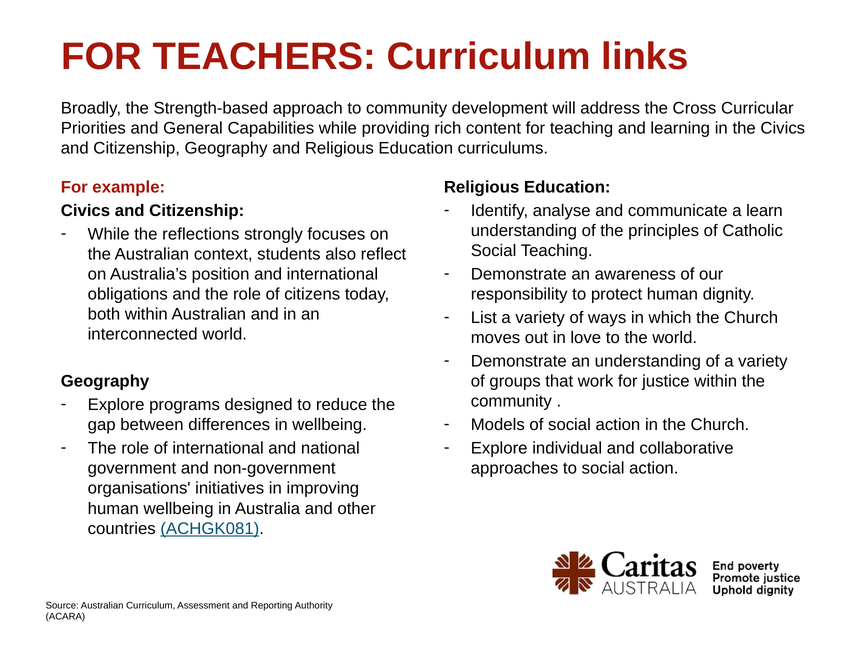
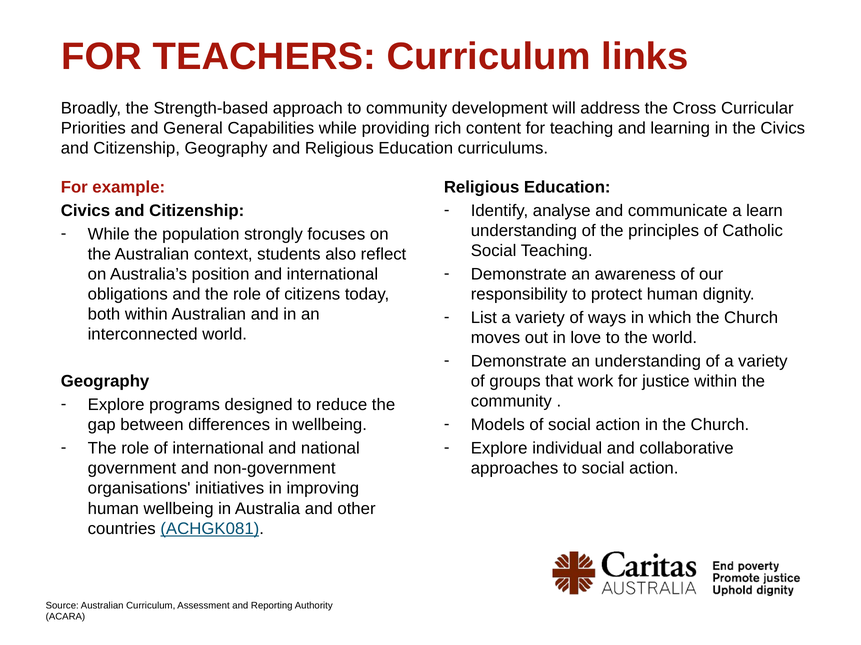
reflections: reflections -> population (201, 234)
